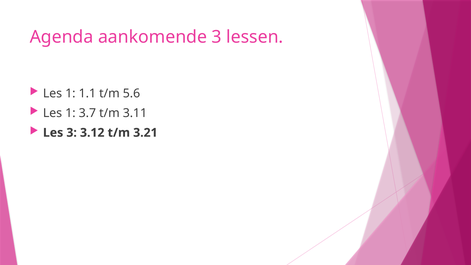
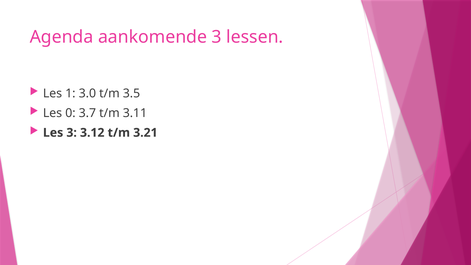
1.1: 1.1 -> 3.0 (87, 93)
5.6: 5.6 -> 3.5 (131, 93)
1: 1 -> 0 (70, 113)
